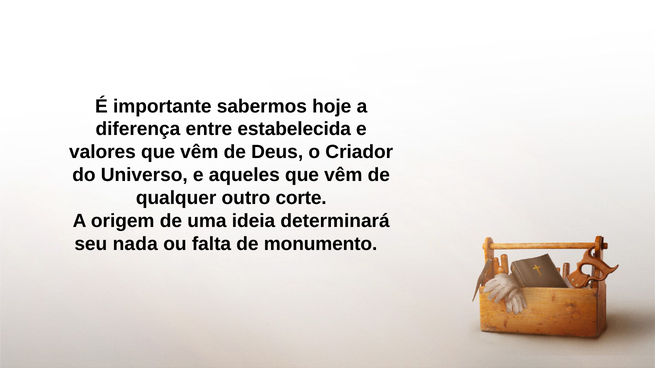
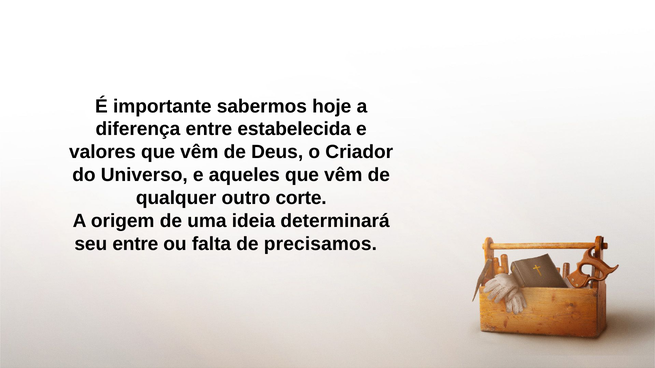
seu nada: nada -> entre (135, 244)
monumento: monumento -> precisamos (320, 244)
